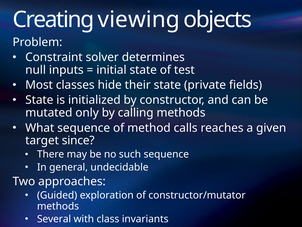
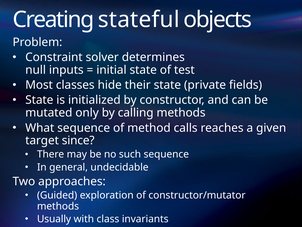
viewing: viewing -> stateful (139, 20)
Several: Several -> Usually (54, 219)
